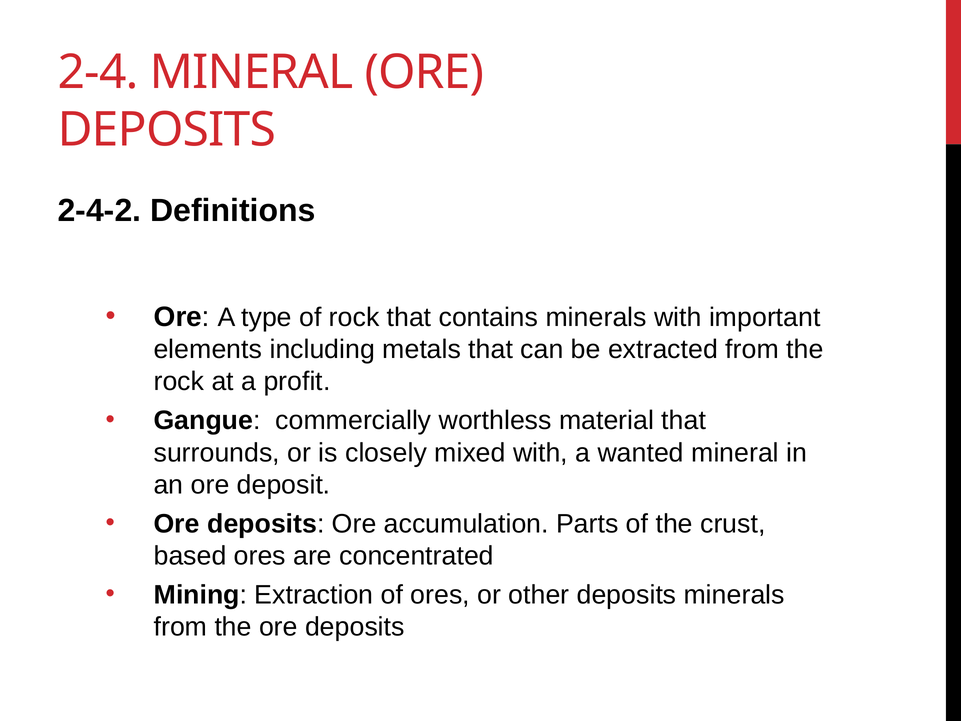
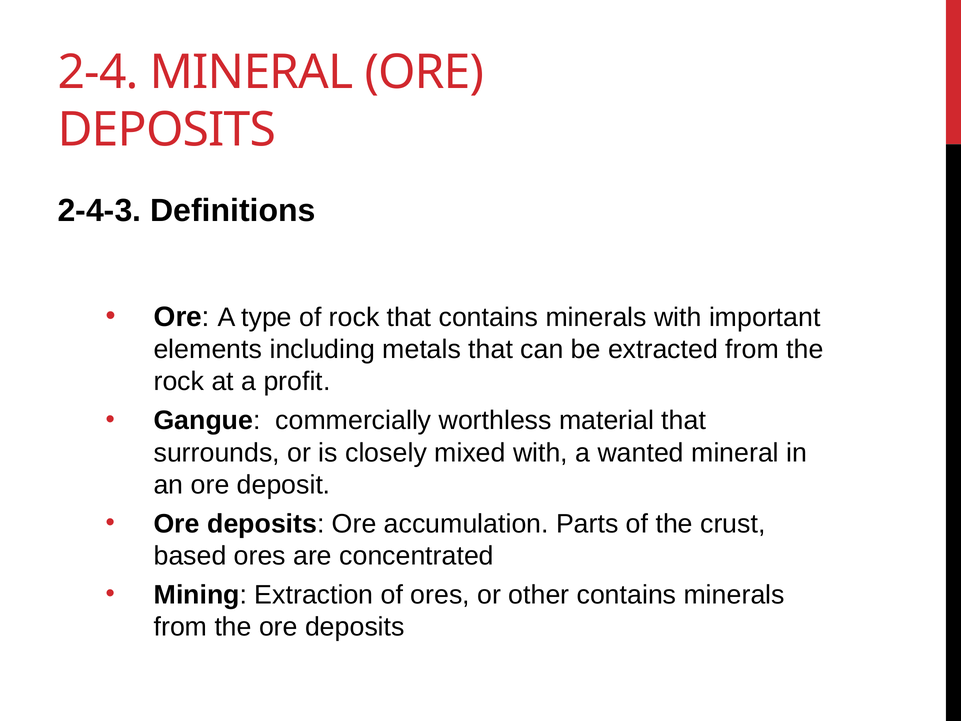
2-4-2: 2-4-2 -> 2-4-3 (99, 210)
other deposits: deposits -> contains (627, 595)
